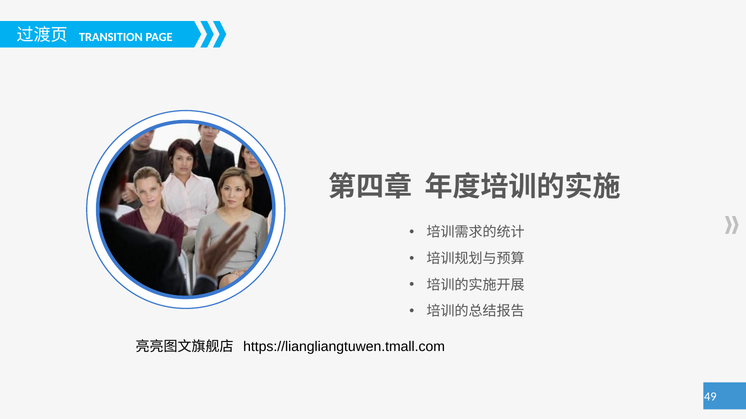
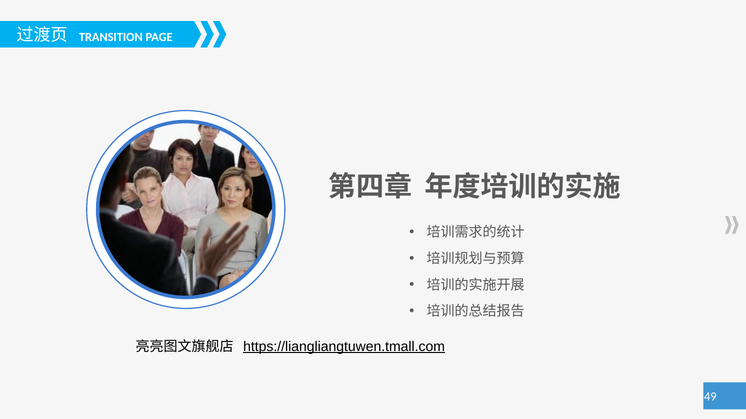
https://liangliangtuwen.tmall.com underline: none -> present (344, 347)
